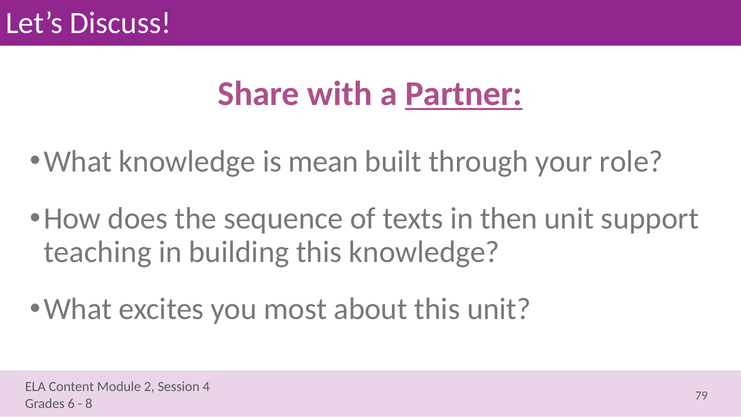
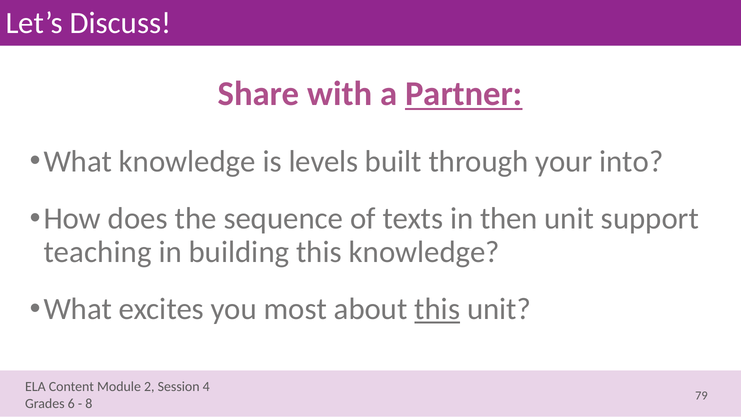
mean: mean -> levels (323, 161)
role: role -> into (631, 161)
this underline: none -> present (437, 309)
